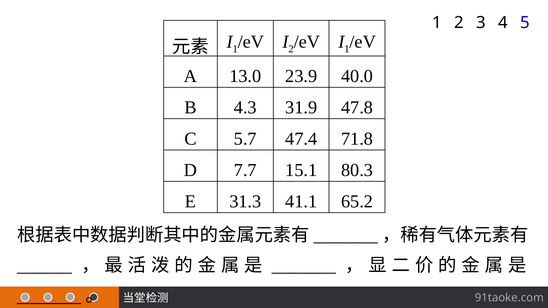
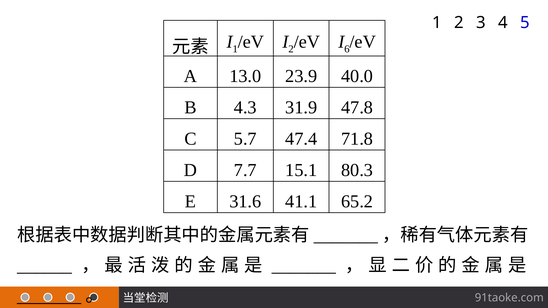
1: 1 -> 6 (347, 49)
31.3: 31.3 -> 31.6 (245, 202)
